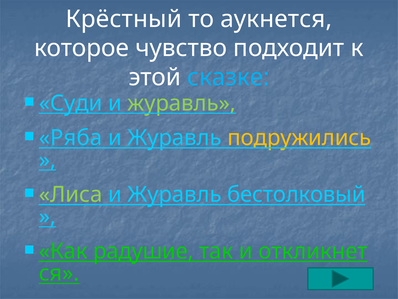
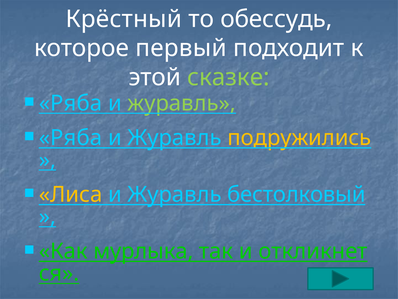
аукнется: аукнется -> обессудь (276, 19)
чувство: чувство -> первый (181, 48)
сказке colour: light blue -> light green (228, 77)
Суди: Суди -> Ряба (71, 103)
Лиса colour: light green -> yellow (71, 194)
радушие: радушие -> мурлыка (143, 251)
